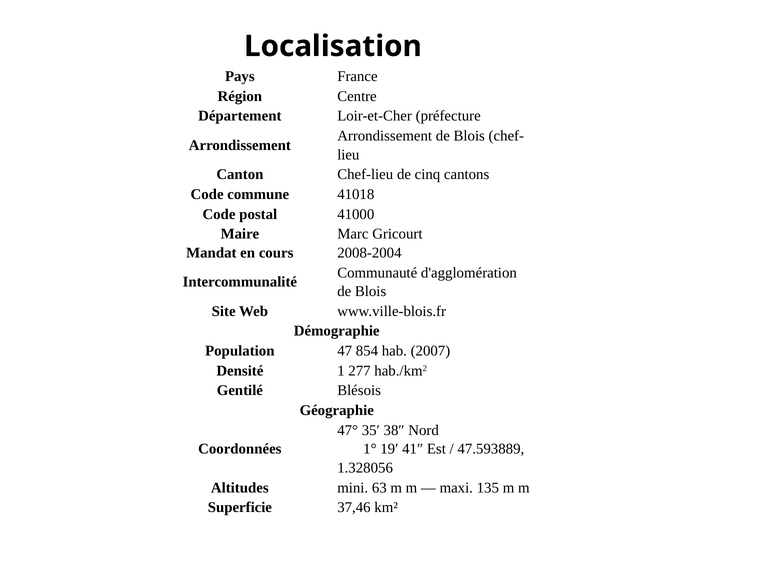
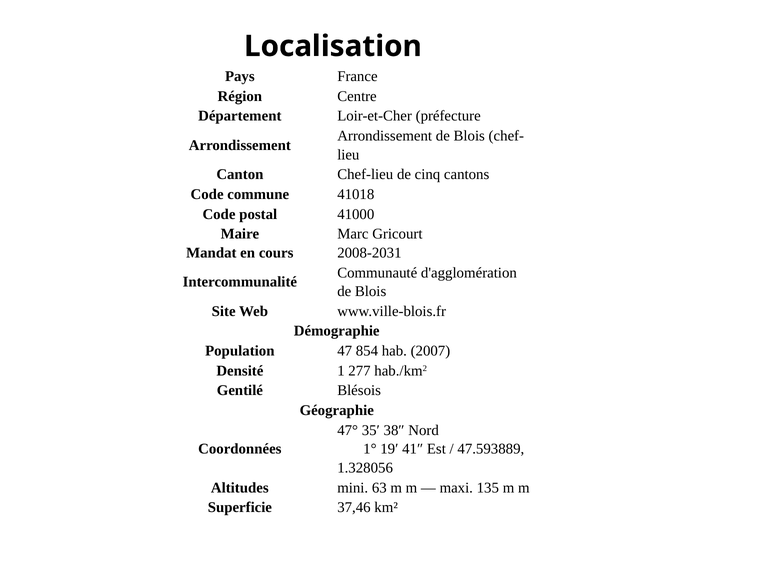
2008-2004: 2008-2004 -> 2008-2031 (369, 253)
